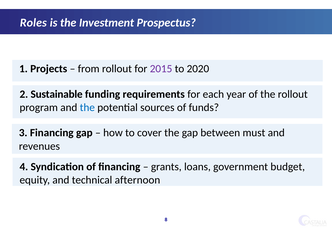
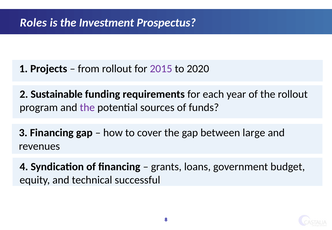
the colour: blue -> purple (87, 107)
must: must -> large (254, 133)
afternoon: afternoon -> successful (137, 180)
